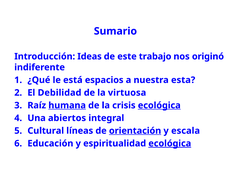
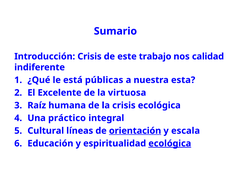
Introducción Ideas: Ideas -> Crisis (89, 57)
originó: originó -> calidad (208, 57)
espacios: espacios -> públicas (104, 80)
Debilidad: Debilidad -> Excelente (60, 93)
humana underline: present -> none (67, 106)
ecológica underline: present -> none (159, 106)
abiertos: abiertos -> práctico (67, 118)
